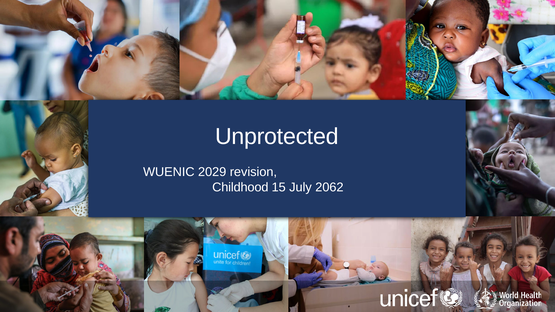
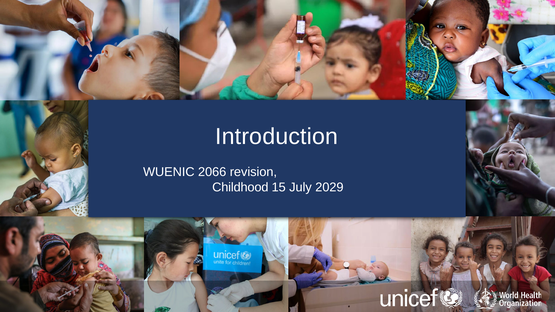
Unprotected: Unprotected -> Introduction (277, 137)
2029: 2029 -> 2066 (212, 172)
2062: 2062 -> 2029 (329, 187)
